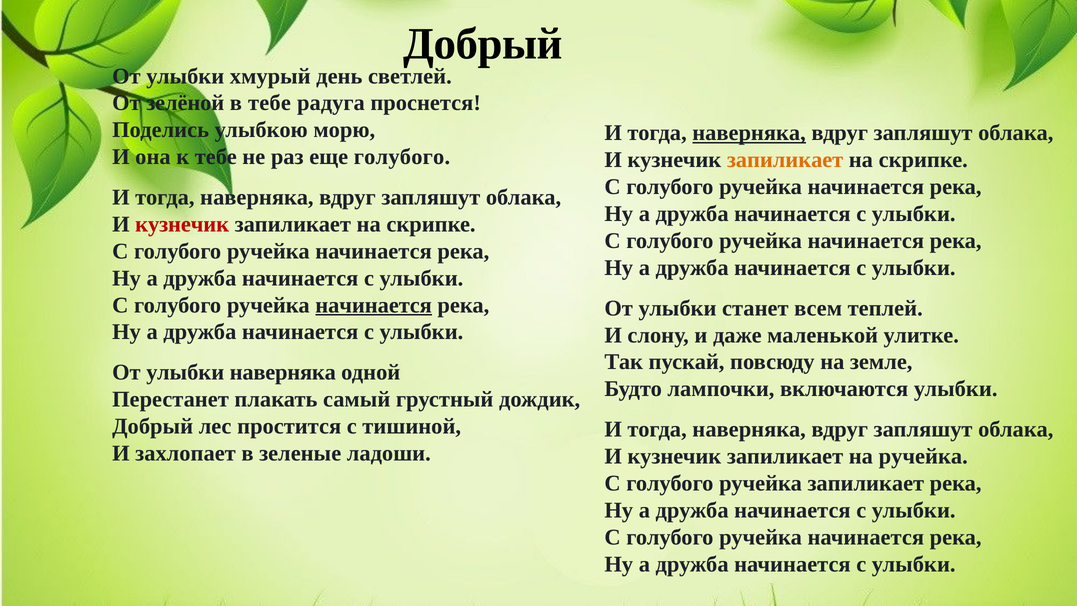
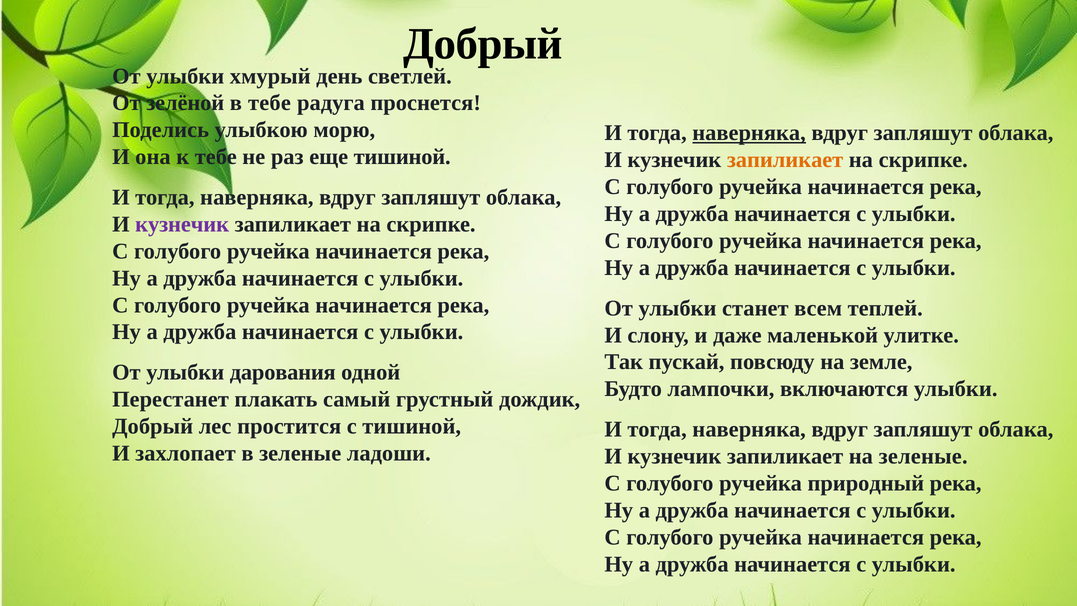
еще голубого: голубого -> тишиной (402, 157)
кузнечик colour: red -> purple (182, 224)
начинается underline: present -> none (374, 305)
улыбки наверняка: наверняка -> дарования (283, 372)
на ручейка: ручейка -> зеленые (923, 456)
ручейка запиликает: запиликает -> природный (866, 483)
